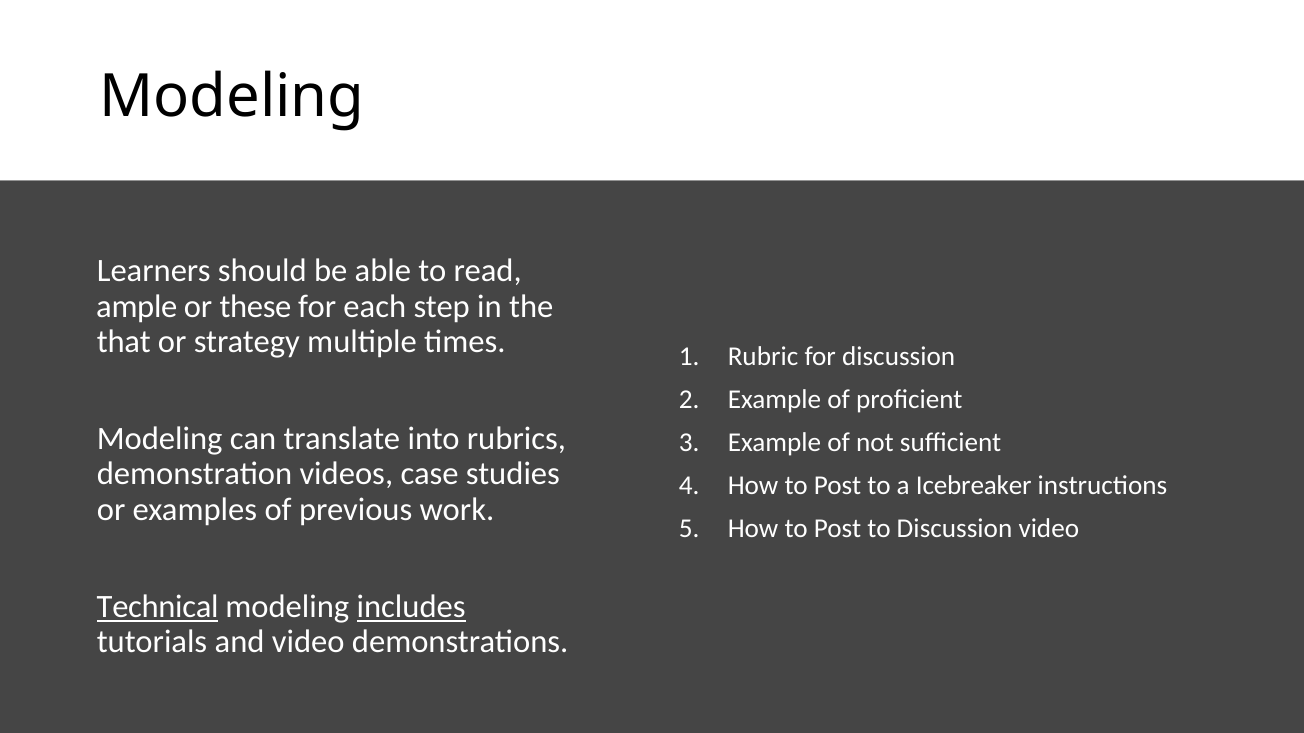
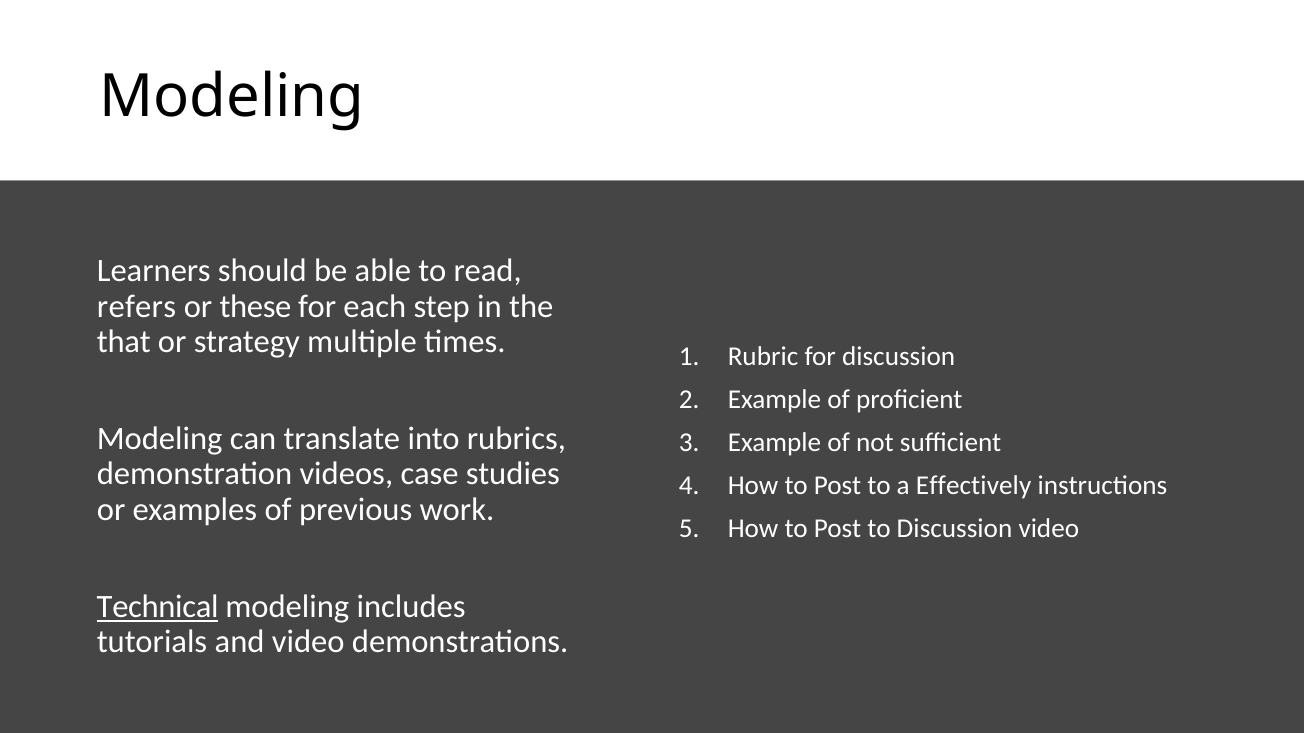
ample: ample -> refers (137, 307)
Icebreaker: Icebreaker -> Effectively (974, 485)
includes underline: present -> none (411, 607)
